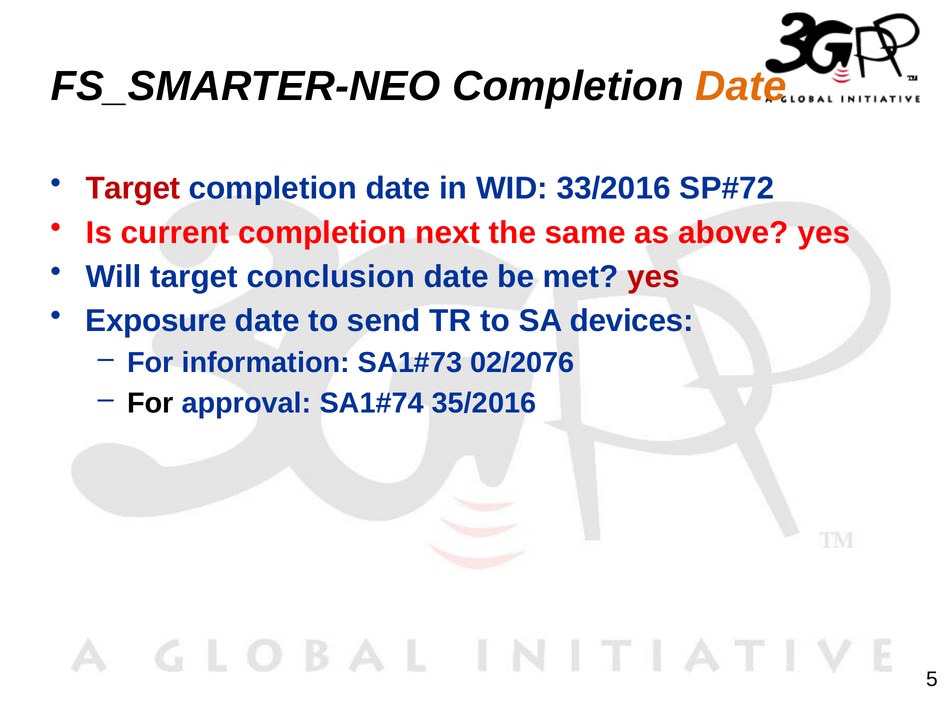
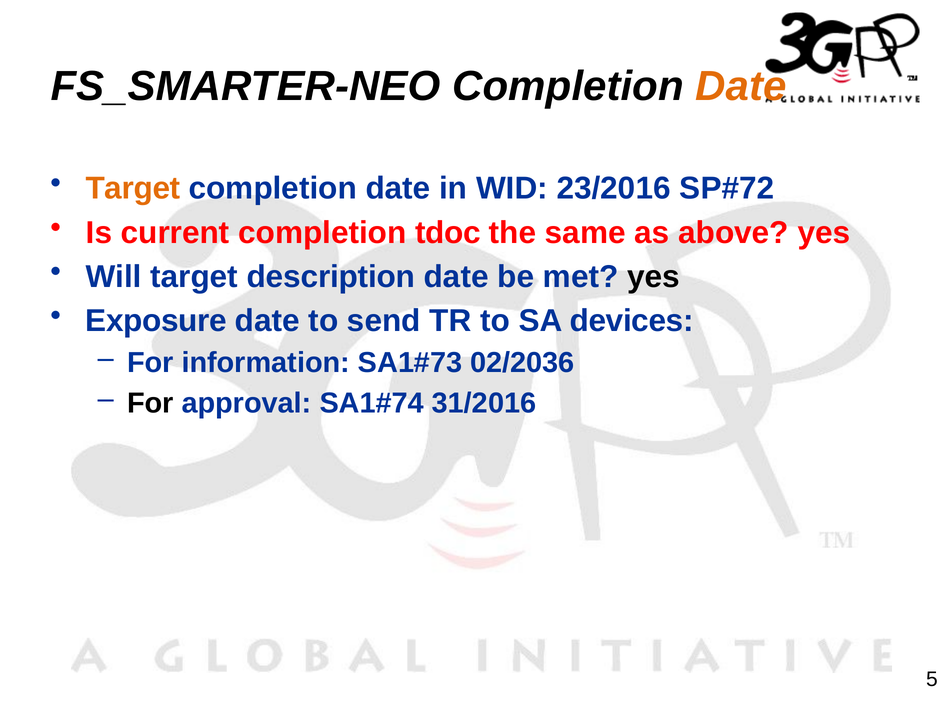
Target colour: red -> orange (133, 189)
33/2016: 33/2016 -> 23/2016 (614, 189)
next: next -> tdoc (448, 233)
conclusion: conclusion -> description (331, 277)
yes colour: red -> black (653, 277)
02/2076: 02/2076 -> 02/2036 (522, 363)
35/2016: 35/2016 -> 31/2016 (484, 404)
